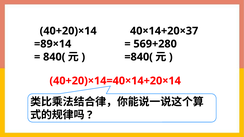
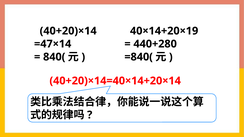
40×14+20×37: 40×14+20×37 -> 40×14+20×19 (164, 31)
=89×14: =89×14 -> =47×14 (53, 44)
569+280: 569+280 -> 440+280 (155, 44)
